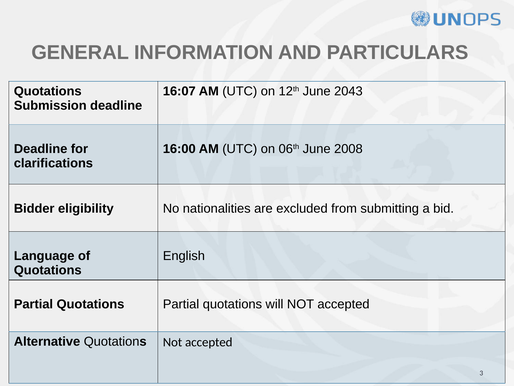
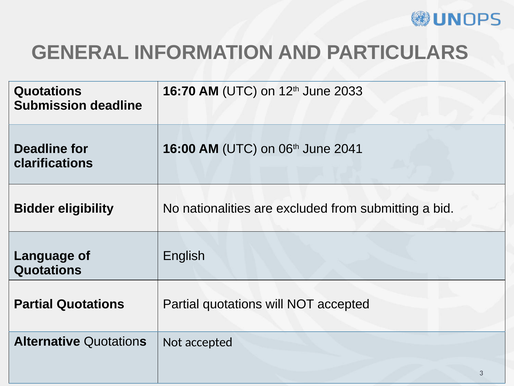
16:07: 16:07 -> 16:70 (179, 91)
2043: 2043 -> 2033 (348, 91)
2008: 2008 -> 2041 (348, 149)
